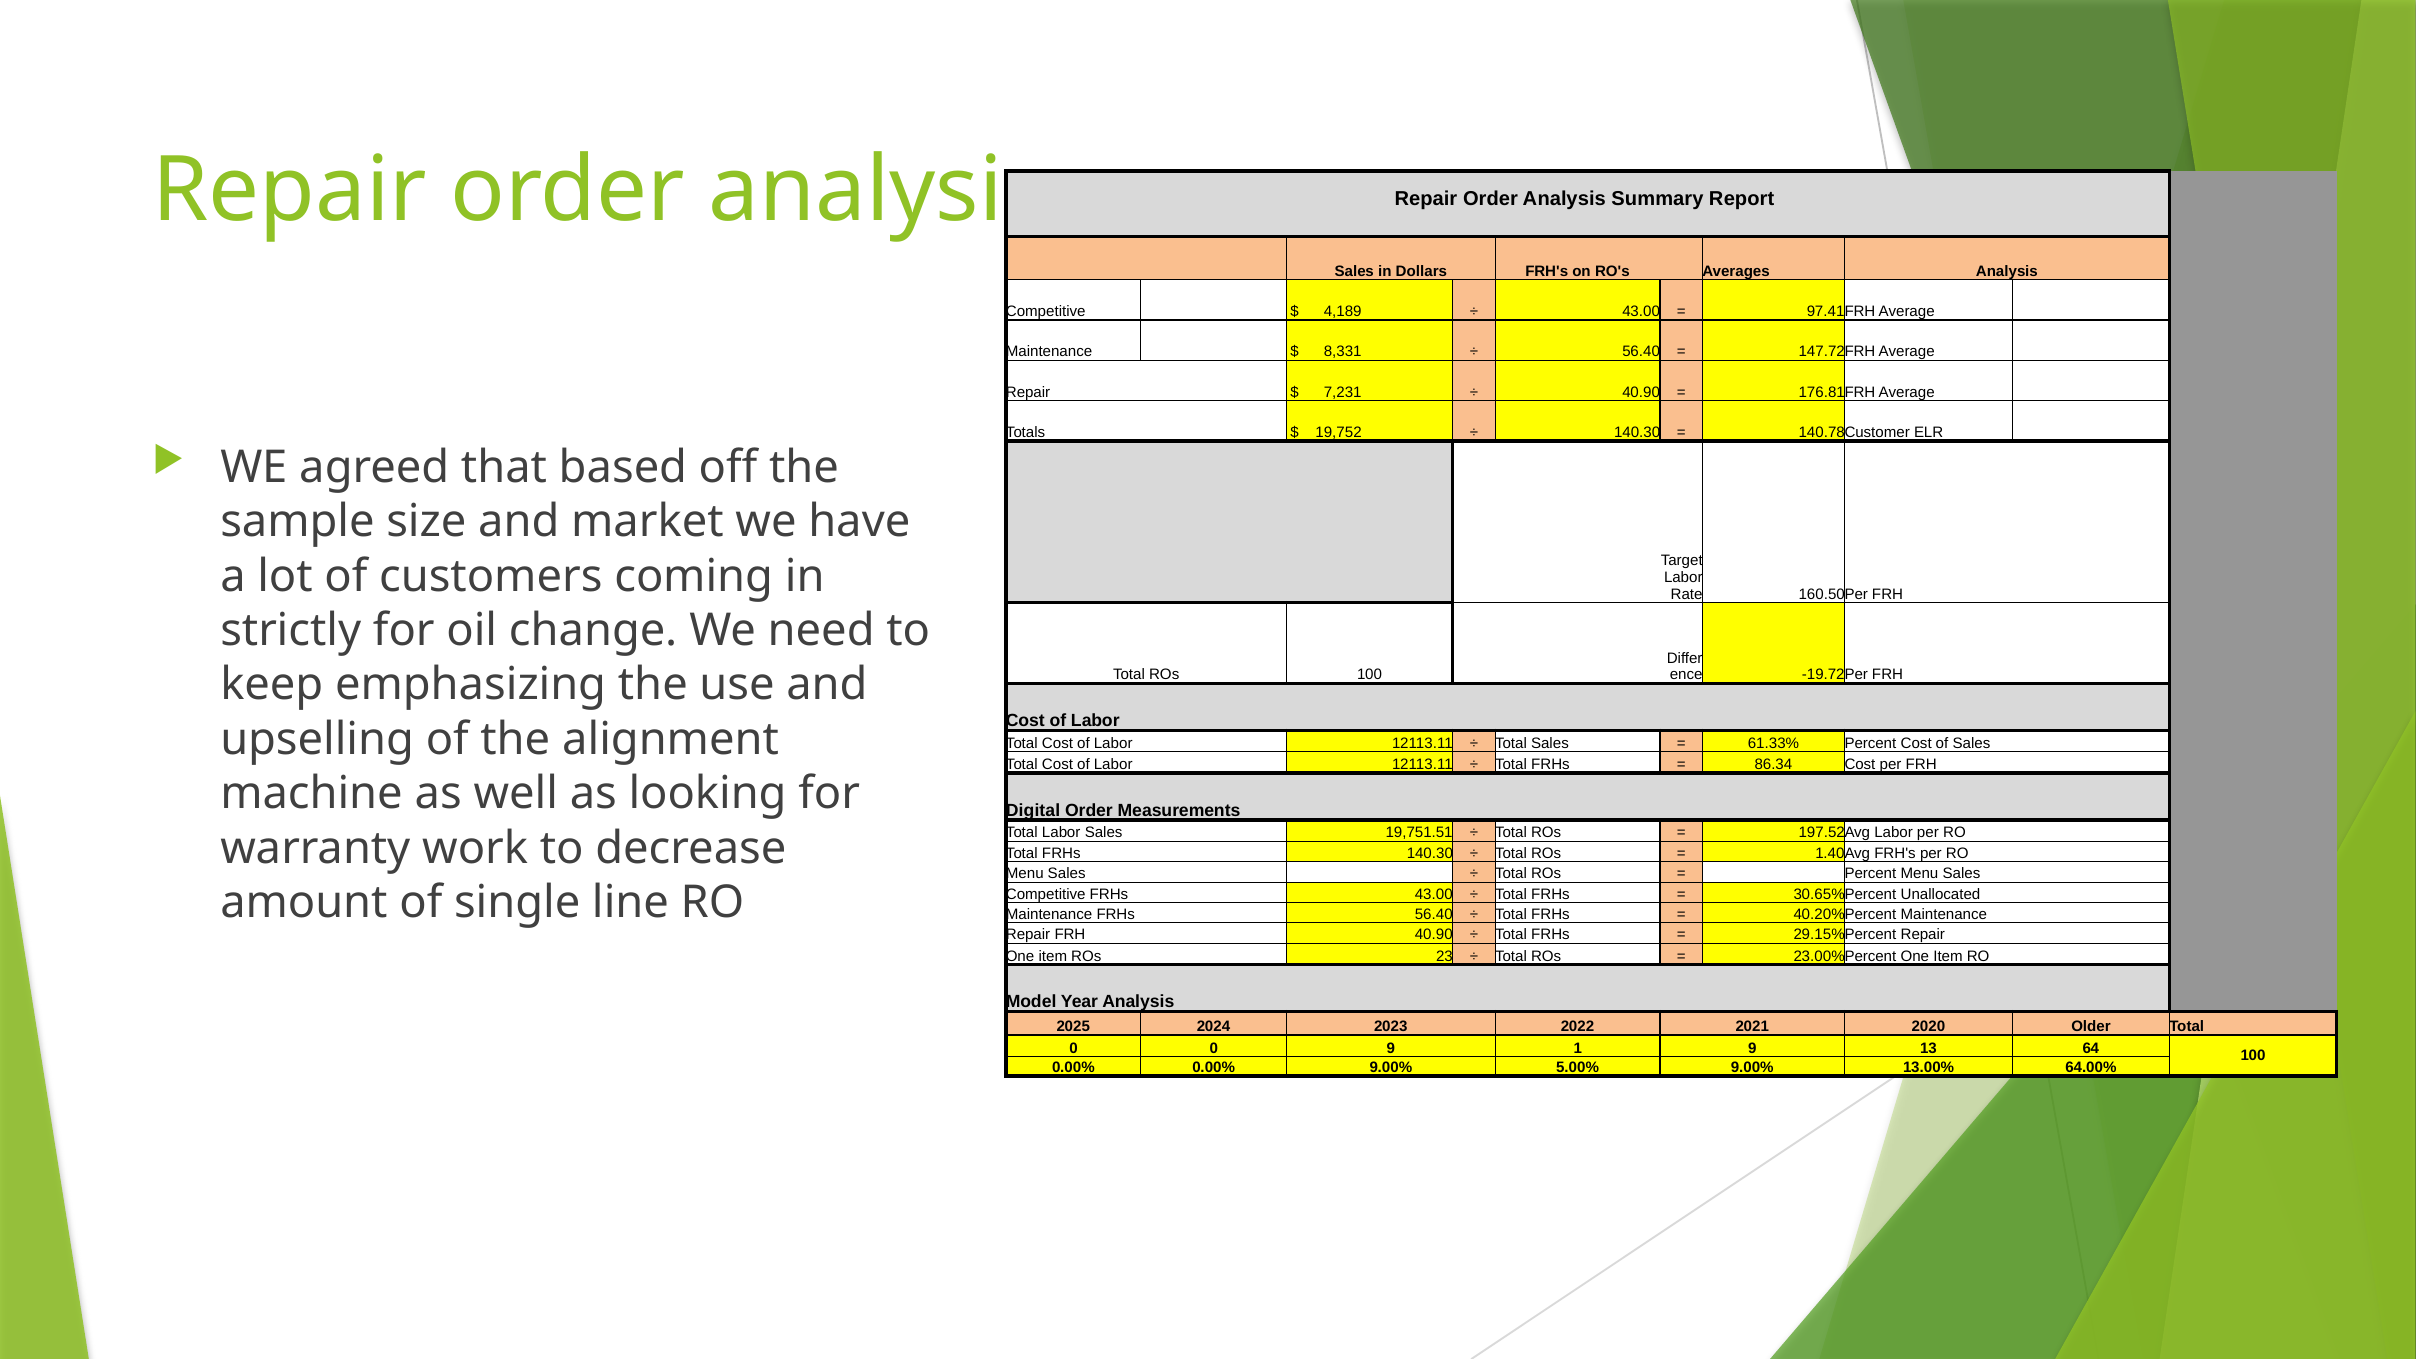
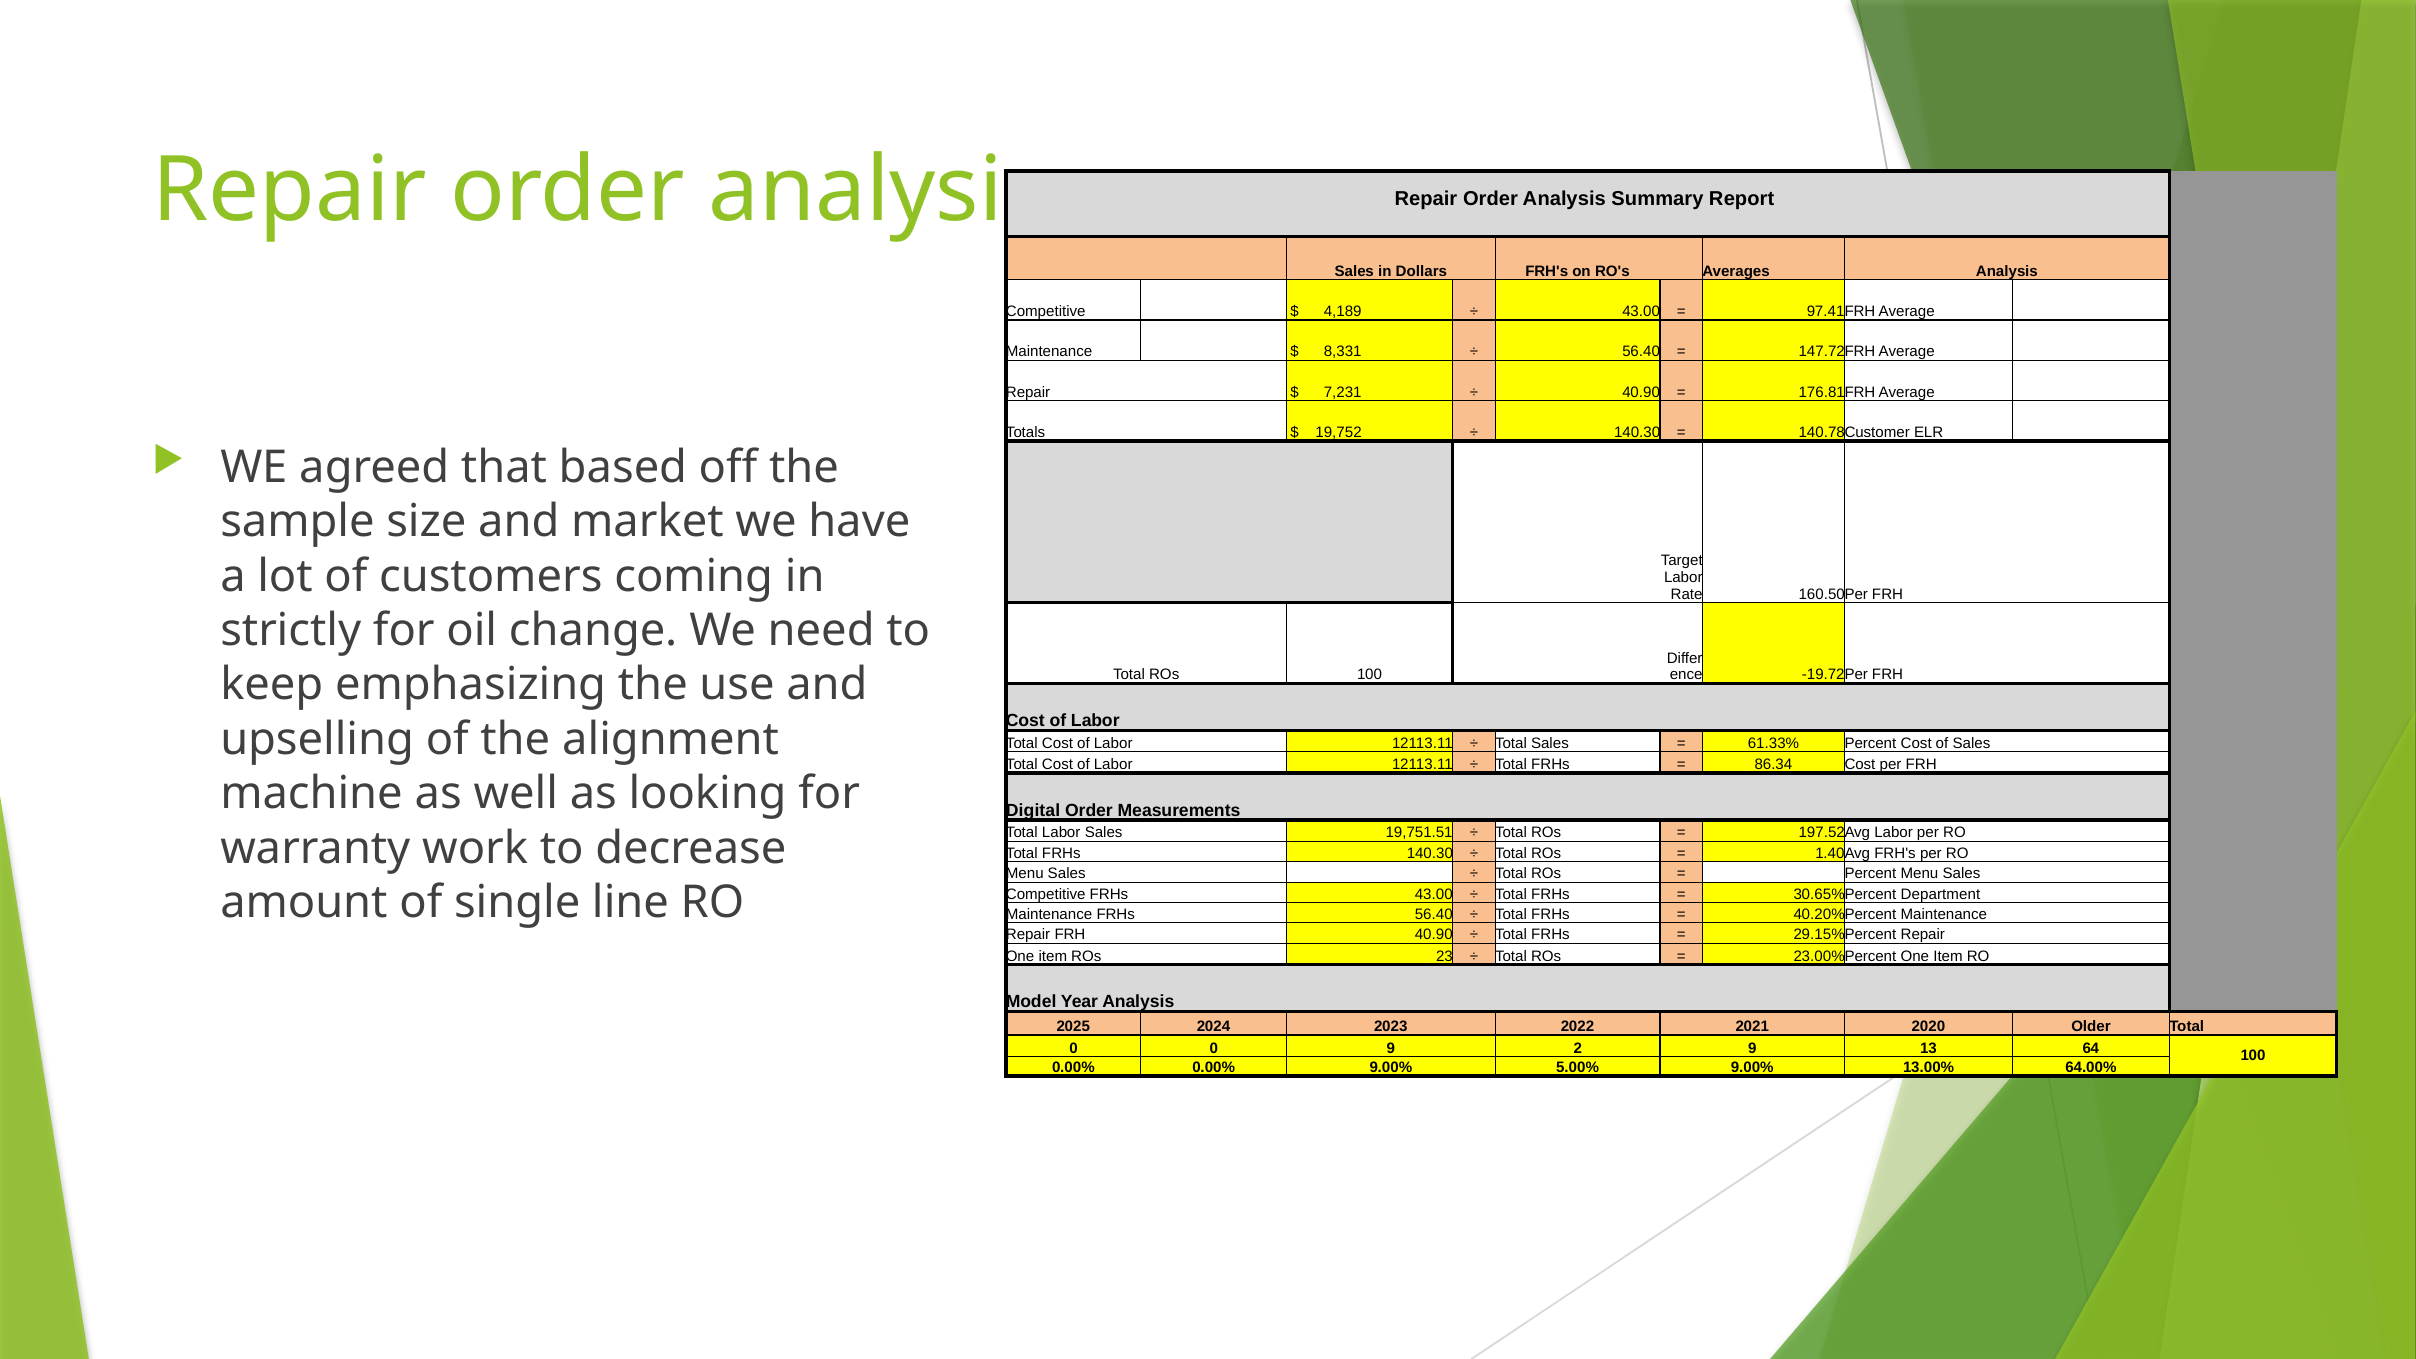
Unallocated: Unallocated -> Department (1940, 894)
1: 1 -> 2 (1578, 1048)
